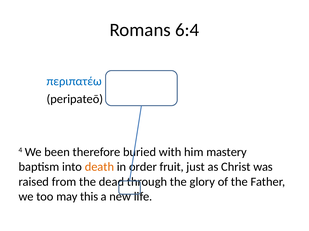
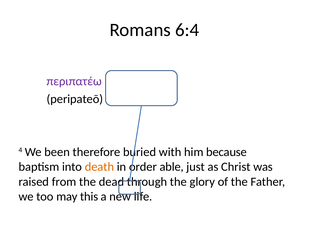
περιπατέω colour: blue -> purple (74, 82)
mastery: mastery -> because (227, 152)
fruit: fruit -> able (172, 167)
